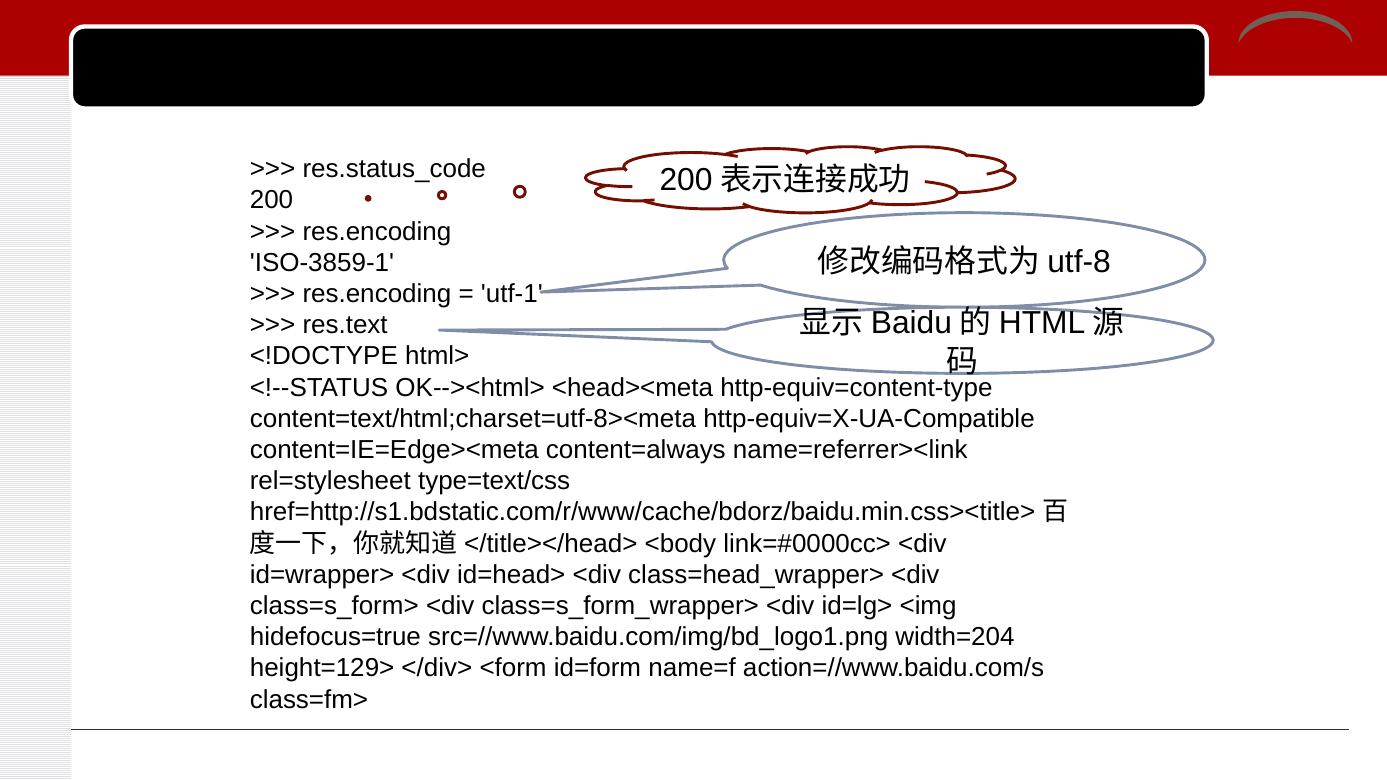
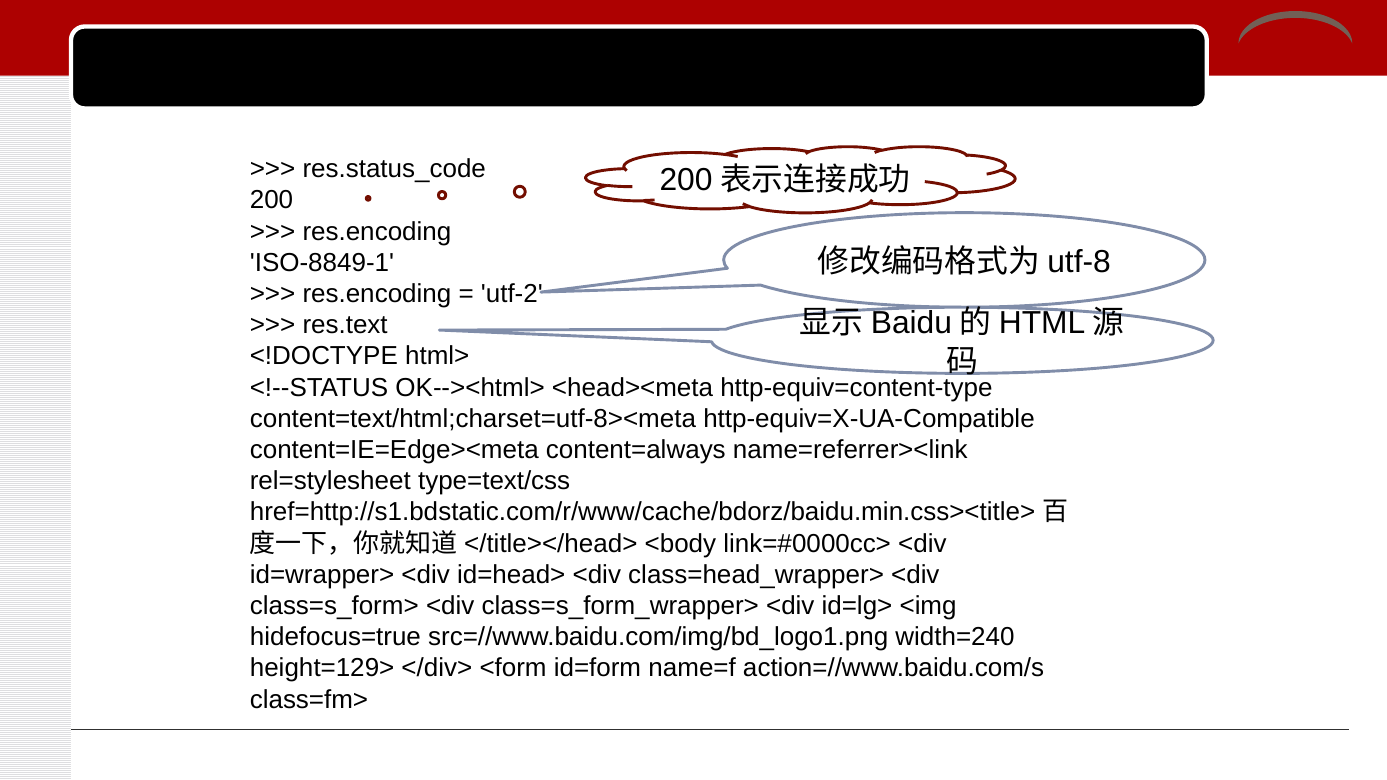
ISO-3859-1: ISO-3859-1 -> ISO-8849-1 (322, 263)
utf-1: utf-1 -> utf-2 (512, 294)
width=204: width=204 -> width=240 (955, 637)
